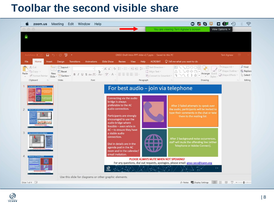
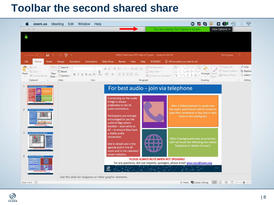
visible: visible -> shared (130, 8)
